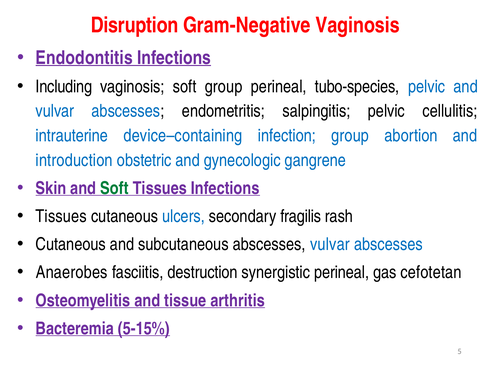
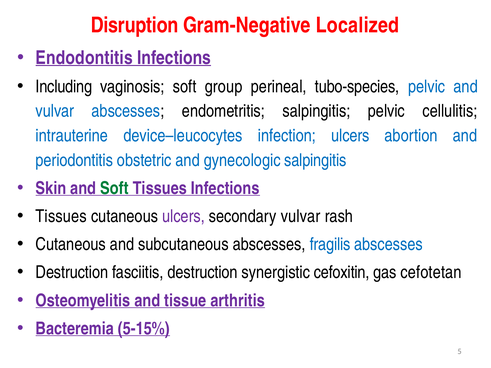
Gram-Negative Vaginosis: Vaginosis -> Localized (357, 25)
device–containing: device–containing -> device–leucocytes (183, 136)
infection group: group -> ulcers (350, 136)
introduction: introduction -> periodontitis (74, 160)
gynecologic gangrene: gangrene -> salpingitis (315, 160)
ulcers colour: blue -> purple (183, 216)
secondary fragilis: fragilis -> vulvar (301, 216)
abscesses vulvar: vulvar -> fragilis (330, 245)
Anaerobes: Anaerobes -> Destruction (72, 273)
synergistic perineal: perineal -> cefoxitin (342, 273)
